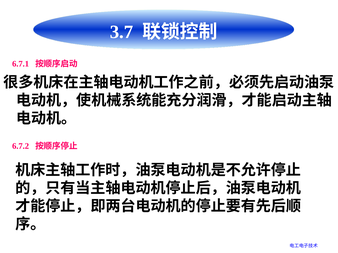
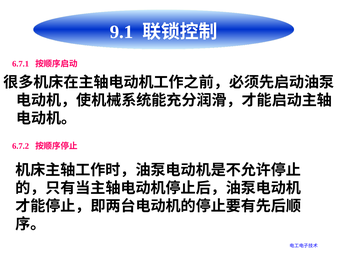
3.7: 3.7 -> 9.1 (122, 32)
